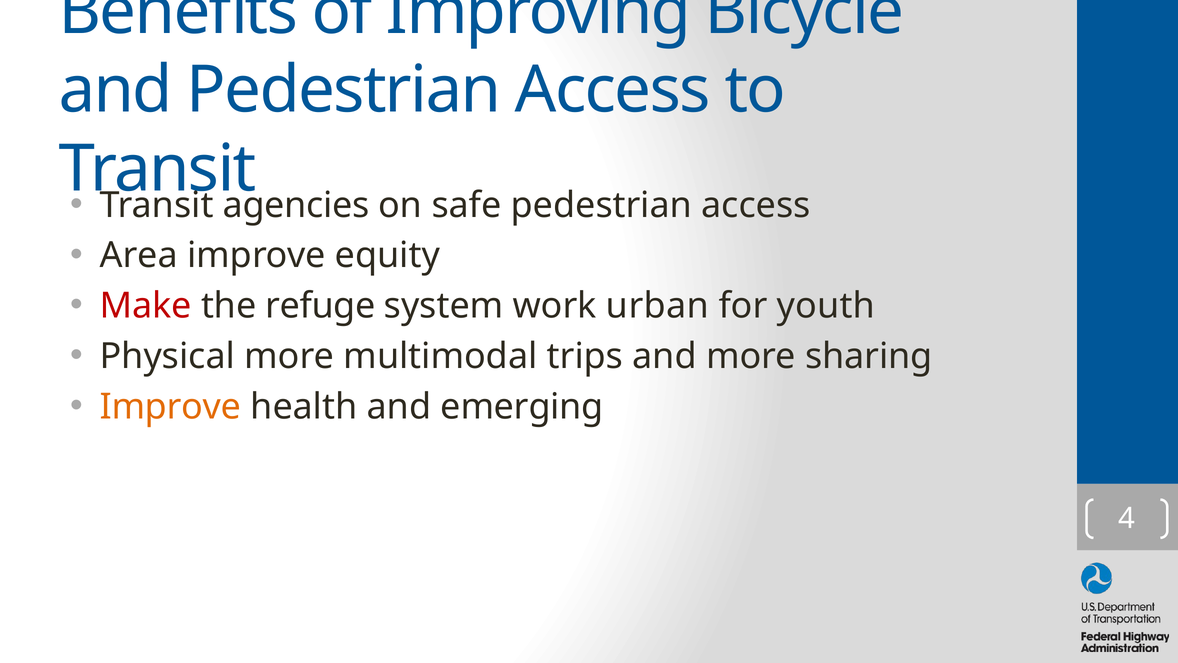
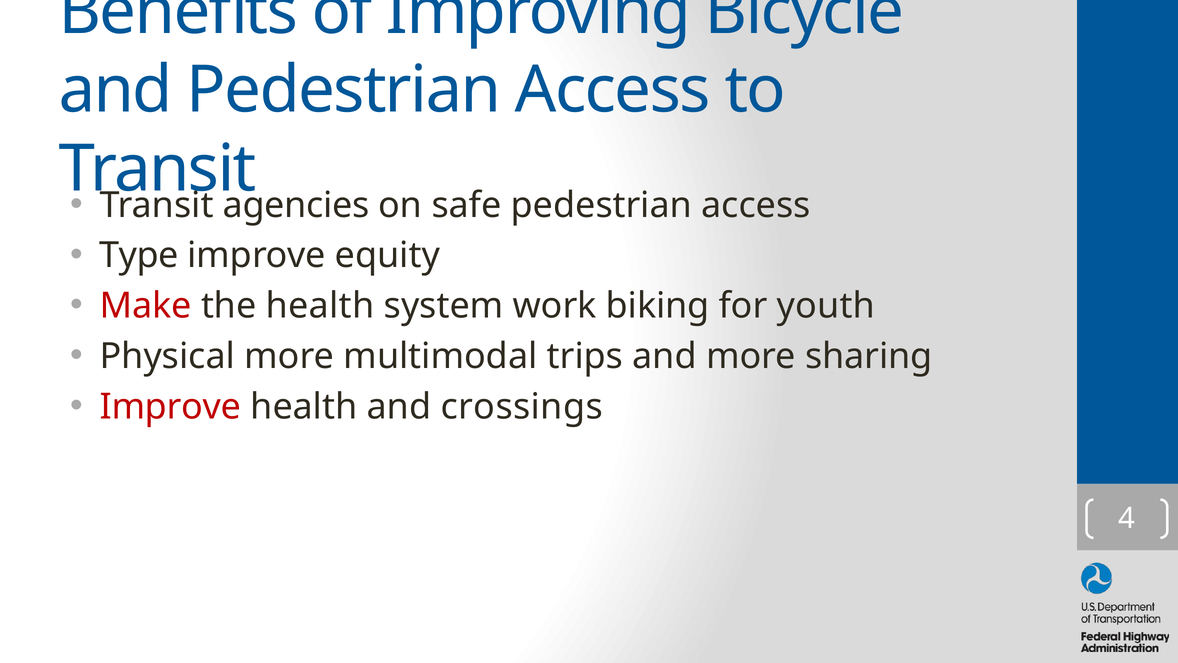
Area: Area -> Type (139, 255)
the refuge: refuge -> health (320, 306)
urban: urban -> biking (658, 306)
Improve colour: orange -> red (170, 406)
emerging: emerging -> crossings (522, 406)
